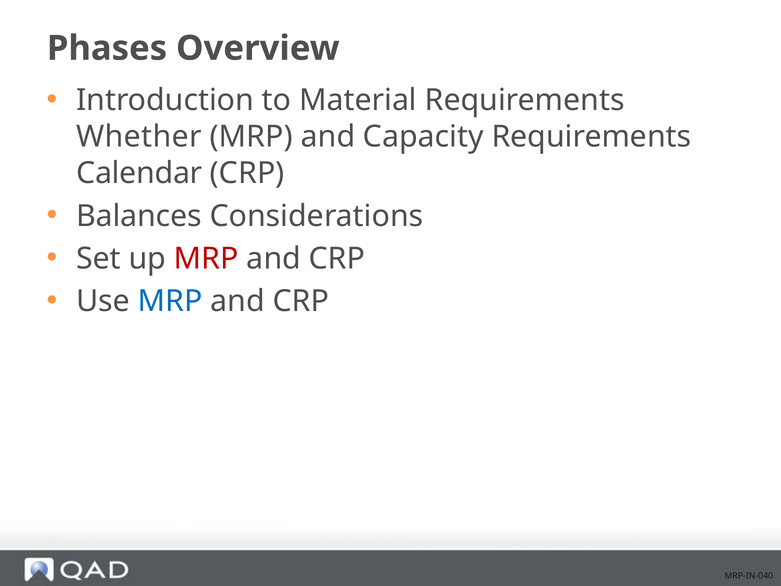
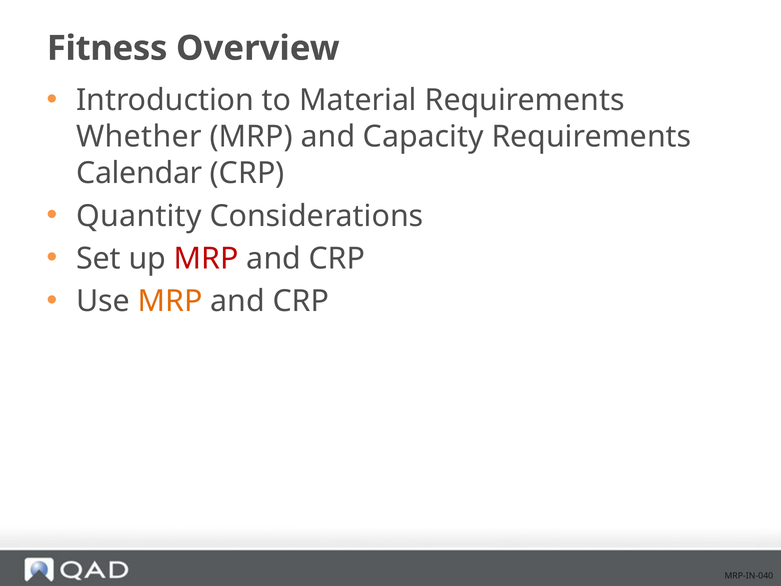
Phases: Phases -> Fitness (107, 48)
Balances: Balances -> Quantity (139, 216)
MRP colour: blue -> orange (170, 301)
